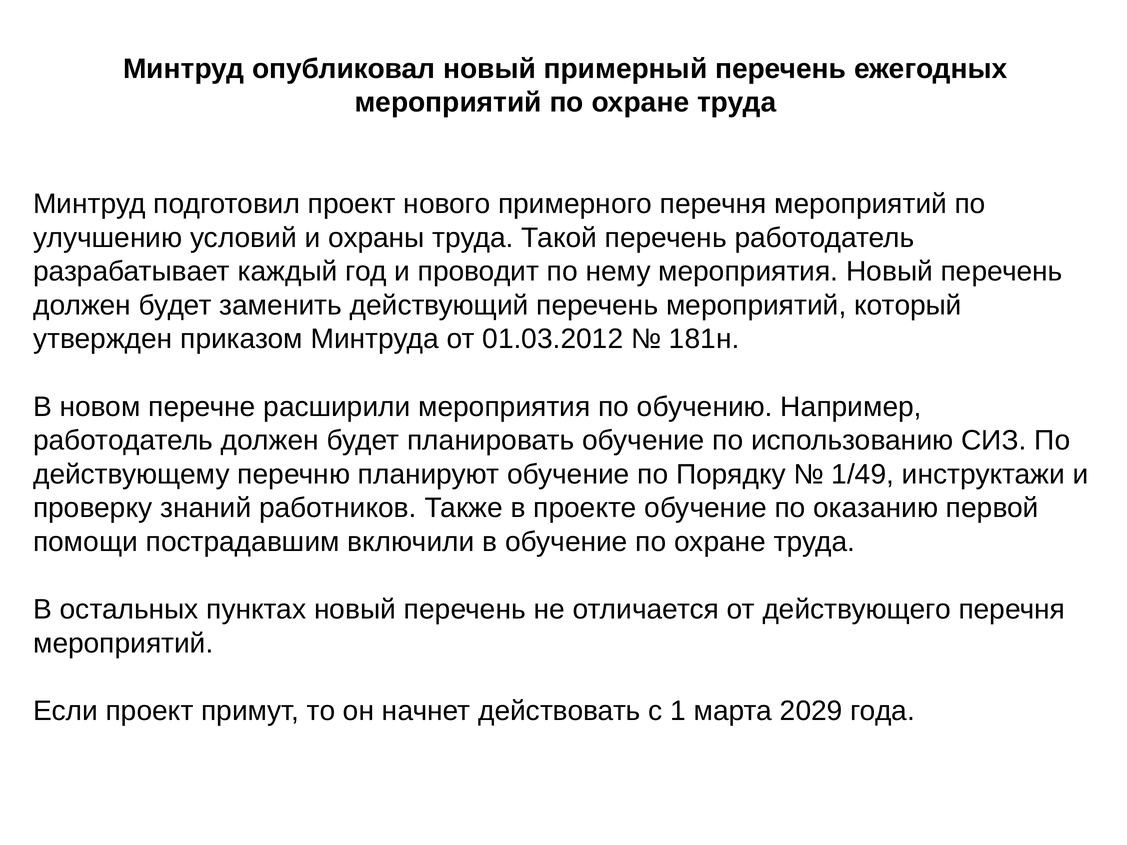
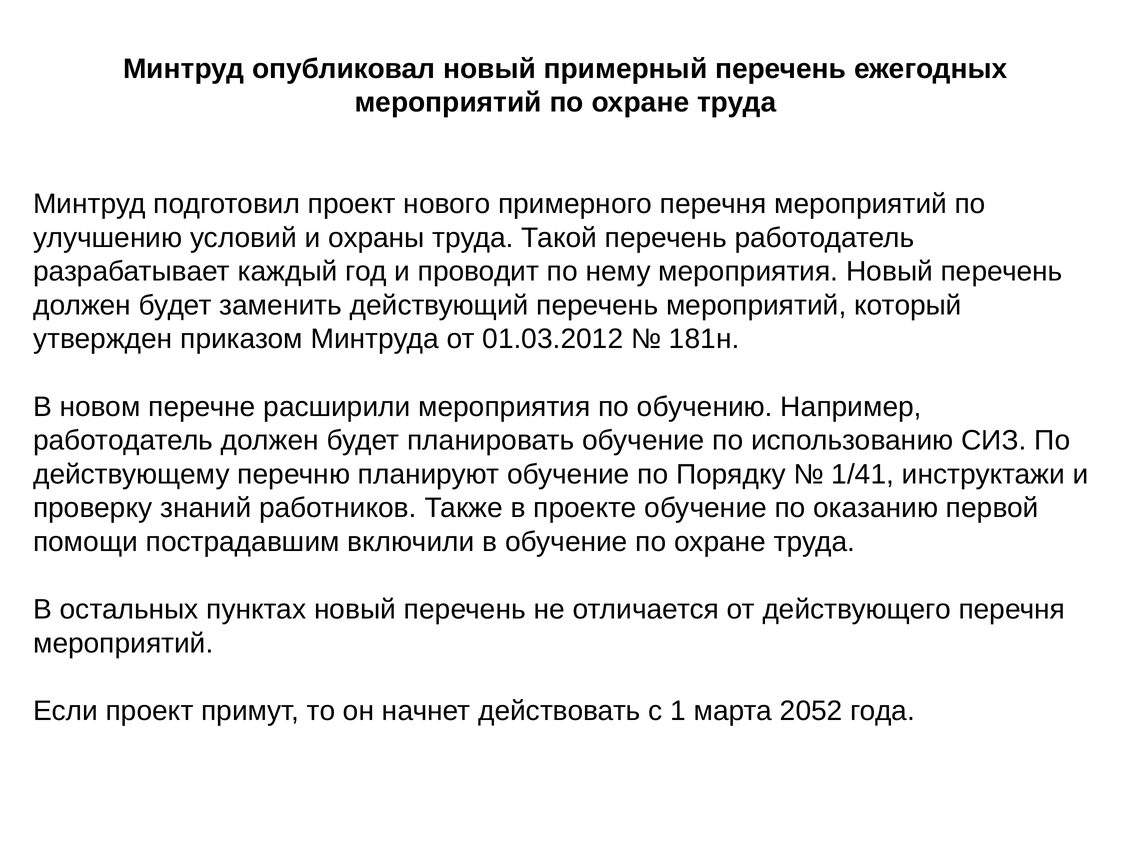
1/49: 1/49 -> 1/41 (863, 474)
2029: 2029 -> 2052 (811, 711)
